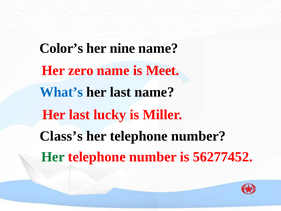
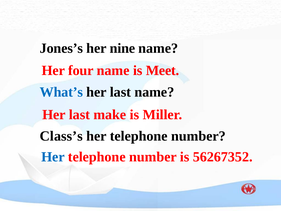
Color’s: Color’s -> Jones’s (61, 48)
zero: zero -> four (81, 70)
lucky: lucky -> make (110, 115)
Her colour: green -> blue (53, 157)
56277452: 56277452 -> 56267352 (223, 157)
